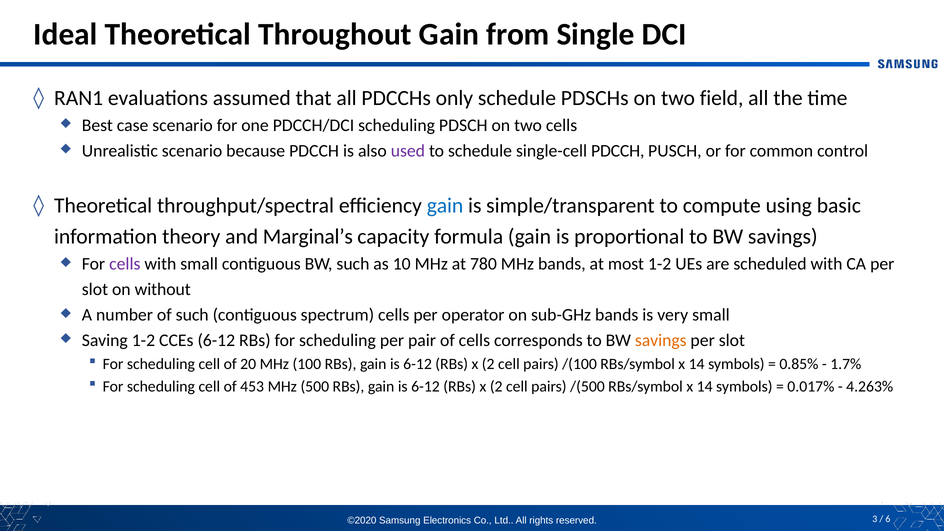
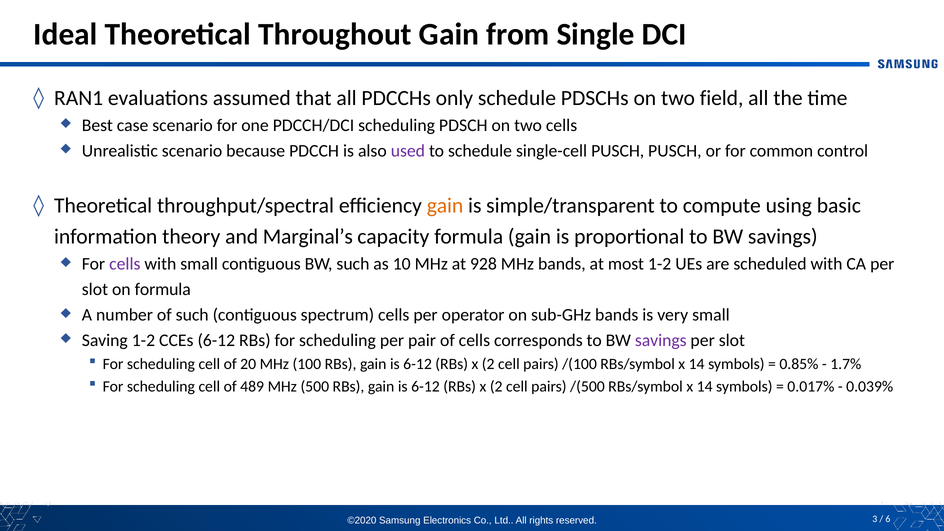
single-cell PDCCH: PDCCH -> PUSCH (618, 151)
gain colour: blue -> orange (445, 205)
780: 780 -> 928 (483, 264)
on without: without -> formula (163, 290)
savings colour: orange -> purple (661, 341)
453: 453 -> 489 (252, 387)
4.263%: 4.263% -> 0.039% (870, 387)
